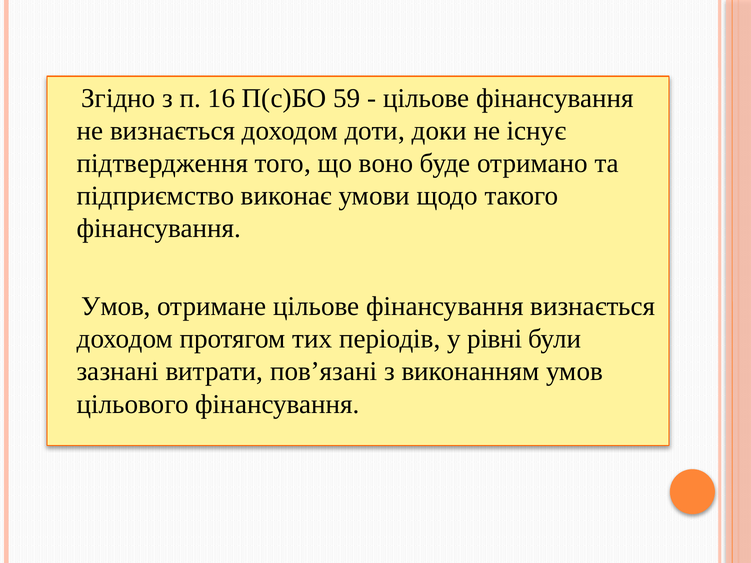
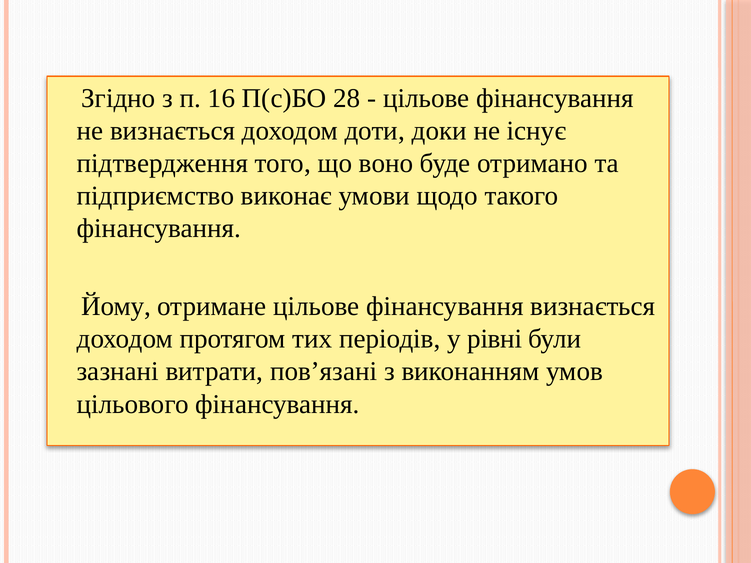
59: 59 -> 28 (347, 98)
Умов: Умов -> Йому (116, 306)
